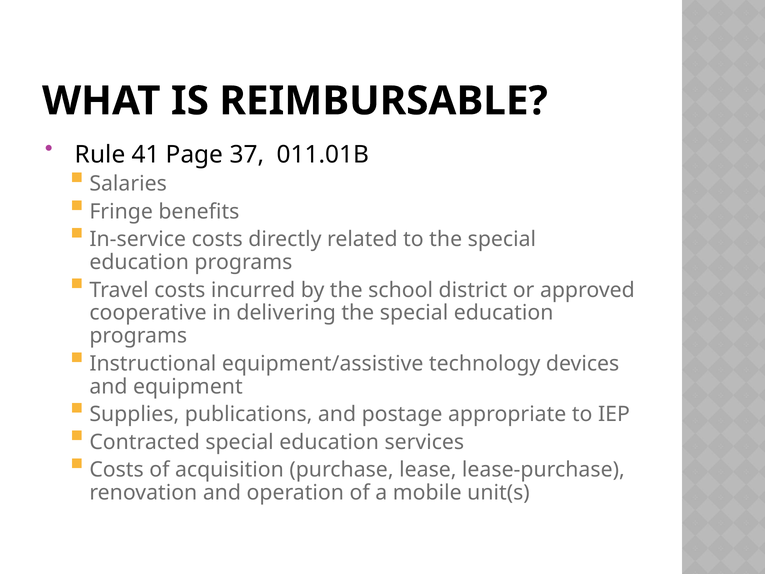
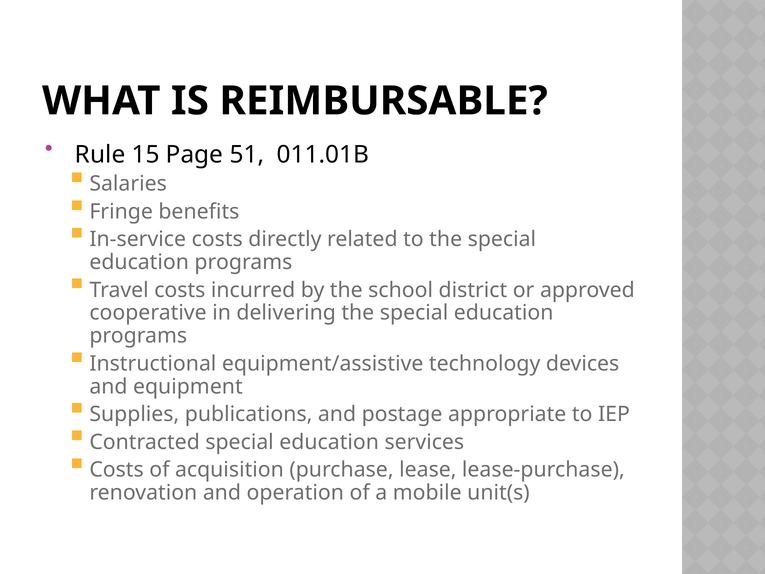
41: 41 -> 15 (146, 155)
37: 37 -> 51 (247, 155)
